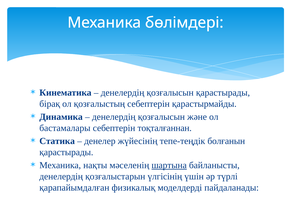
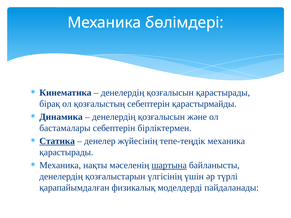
тоқталғаннан: тоқталғаннан -> бірліктермен (165, 128)
Статика underline: none -> present (57, 141)
тепе-теңдік болғанын: болғанын -> механика (226, 141)
